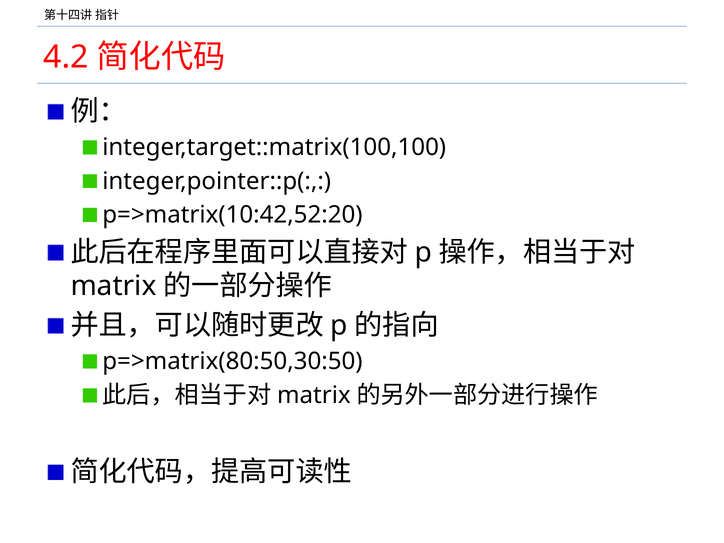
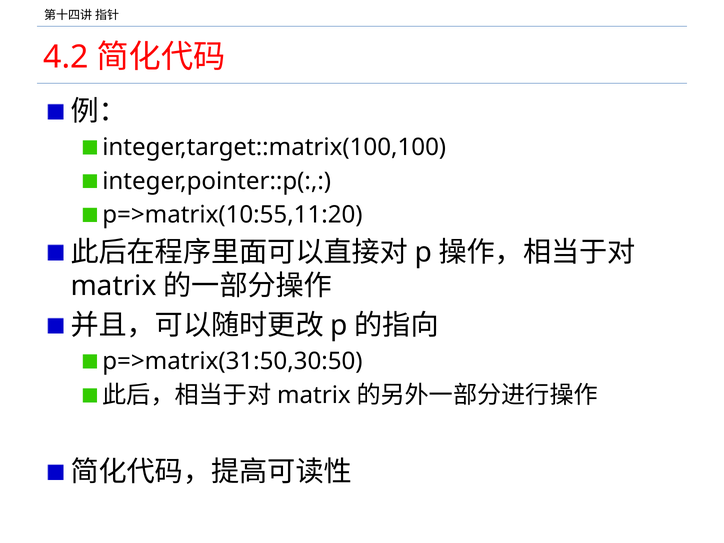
p=>matrix(10:42,52:20: p=>matrix(10:42,52:20 -> p=>matrix(10:55,11:20 (232, 215)
p=>matrix(80:50,30:50: p=>matrix(80:50,30:50 -> p=>matrix(31:50,30:50 (232, 362)
